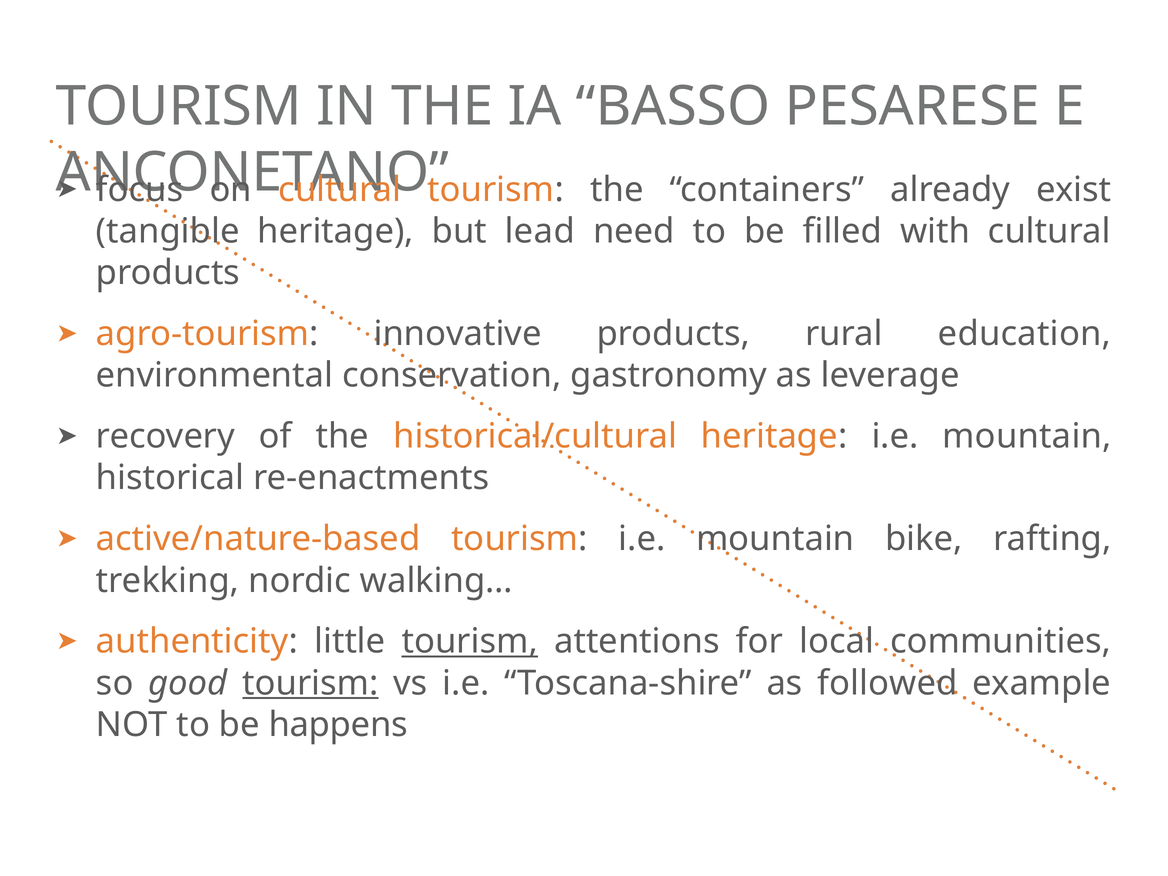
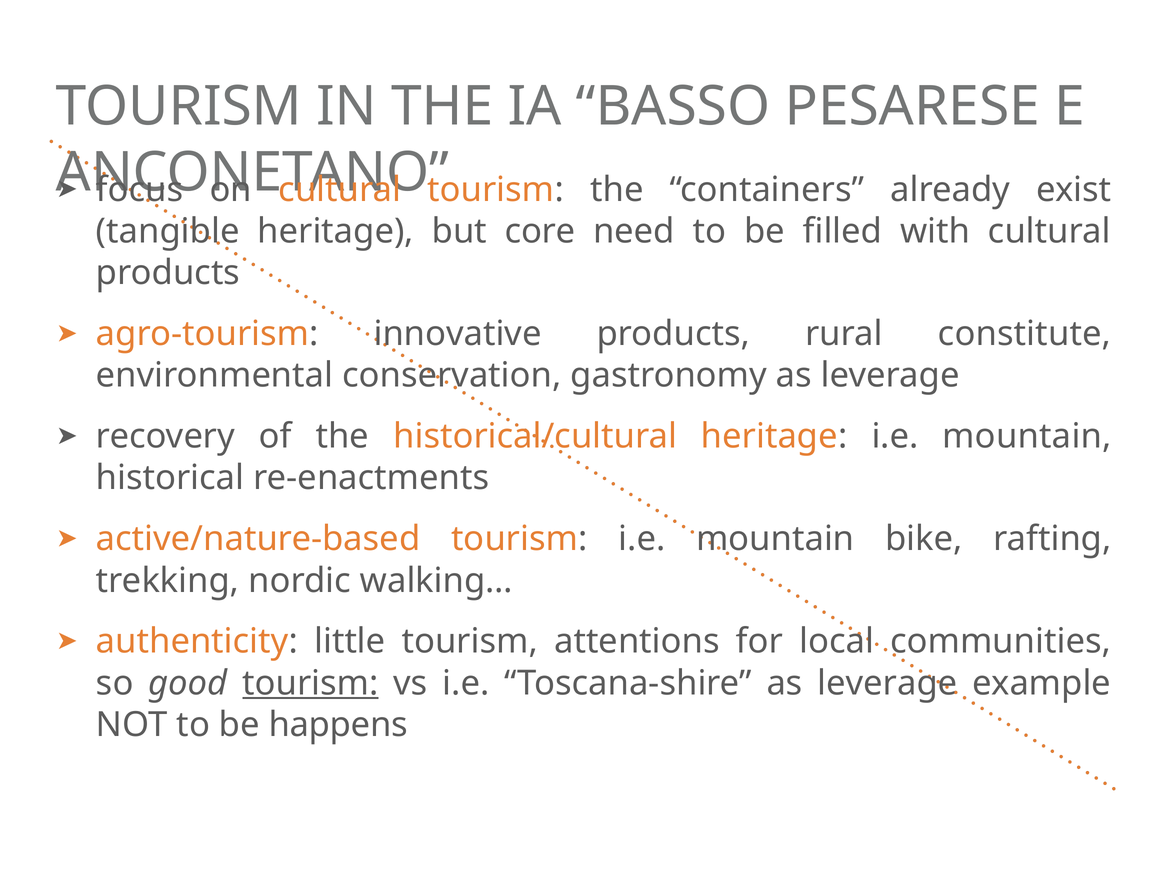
lead: lead -> core (540, 231)
education: education -> constitute (1024, 334)
tourism underline: present -> none (470, 642)
Toscana-shire as followed: followed -> leverage (887, 683)
